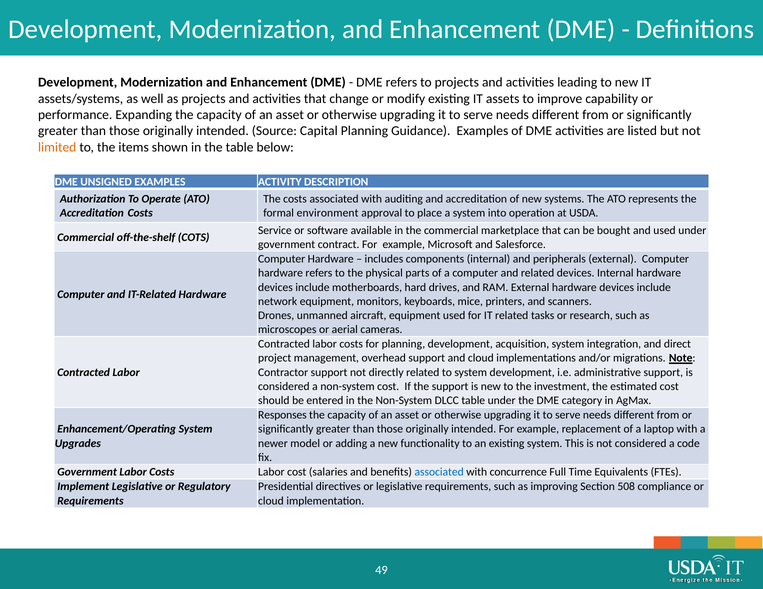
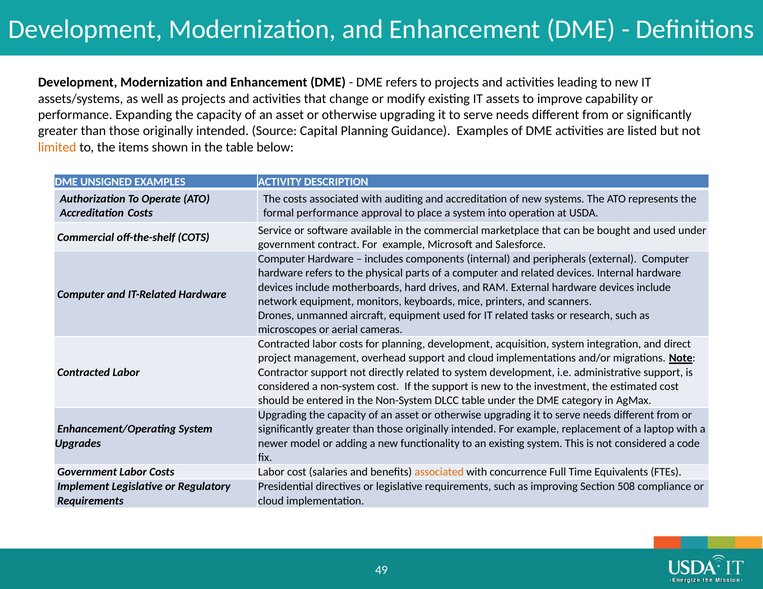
formal environment: environment -> performance (328, 213)
Responses: Responses -> Upgrading (282, 416)
associated colour: blue -> orange (439, 472)
